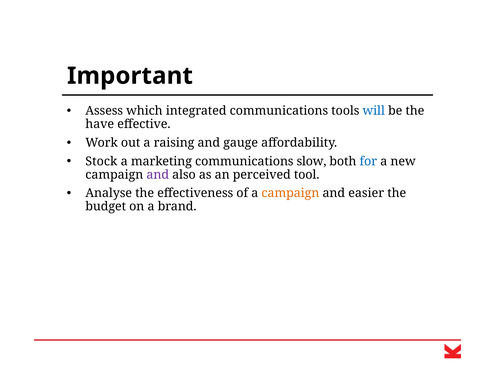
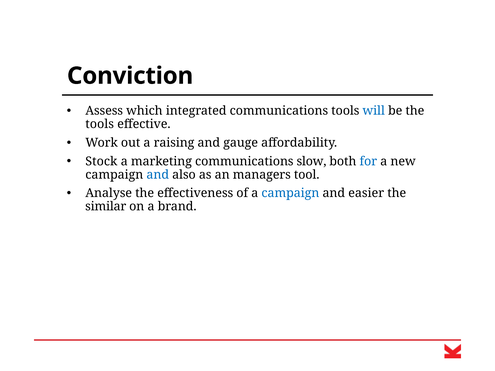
Important: Important -> Conviction (130, 76)
have: have -> tools (100, 124)
and colour: purple -> blue (158, 175)
perceived: perceived -> managers (262, 175)
campaign colour: orange -> blue (290, 193)
budget: budget -> similar (106, 207)
